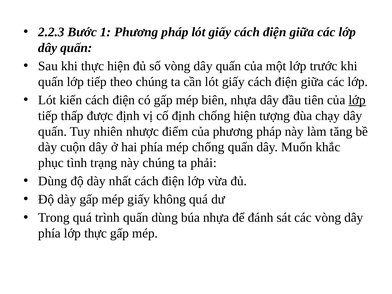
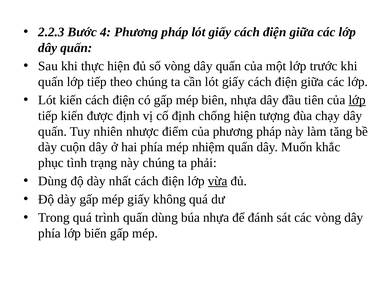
1: 1 -> 4 (106, 32)
tiếp thấp: thấp -> kiến (72, 116)
mép chống: chống -> nhiệm (208, 147)
vừa underline: none -> present (218, 181)
lớp thực: thực -> biến (96, 233)
